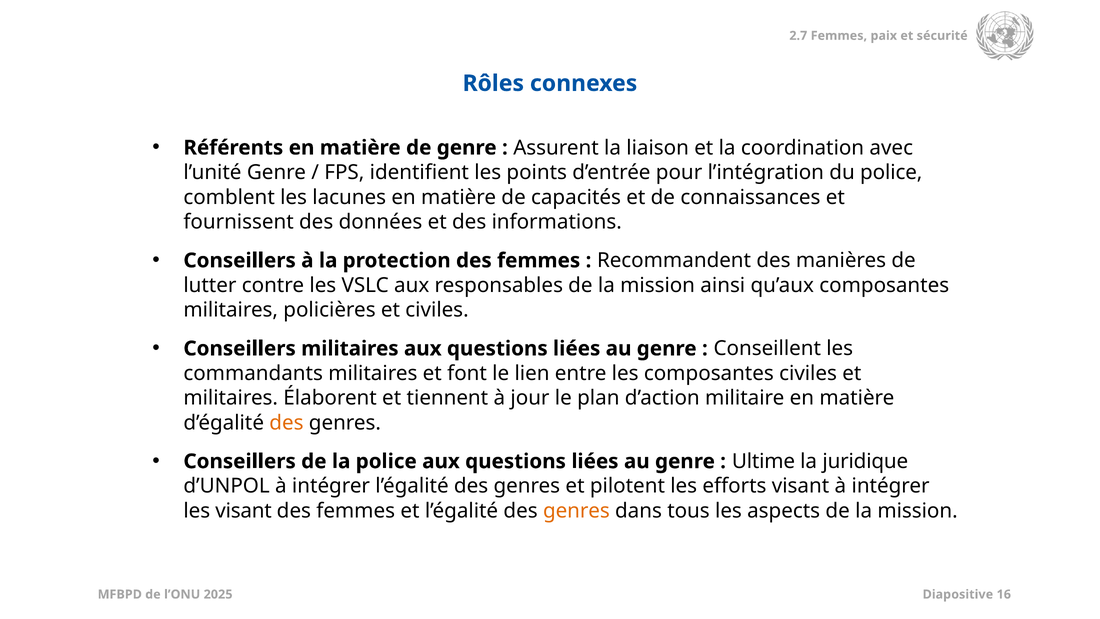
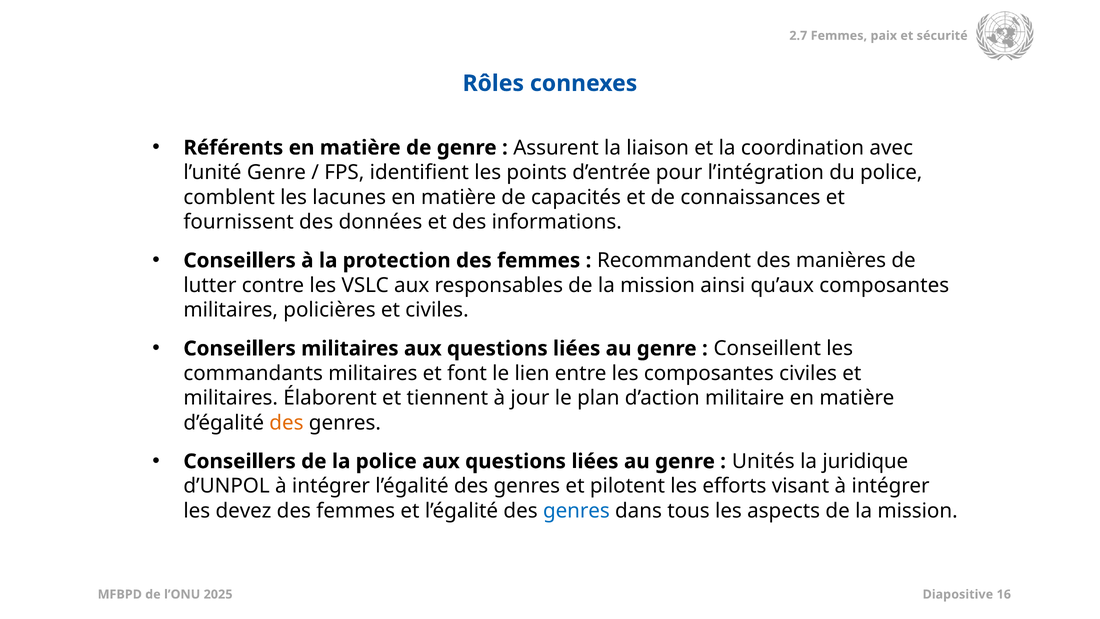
Ultime: Ultime -> Unités (763, 461)
les visant: visant -> devez (244, 511)
genres colour: orange -> blue (576, 511)
